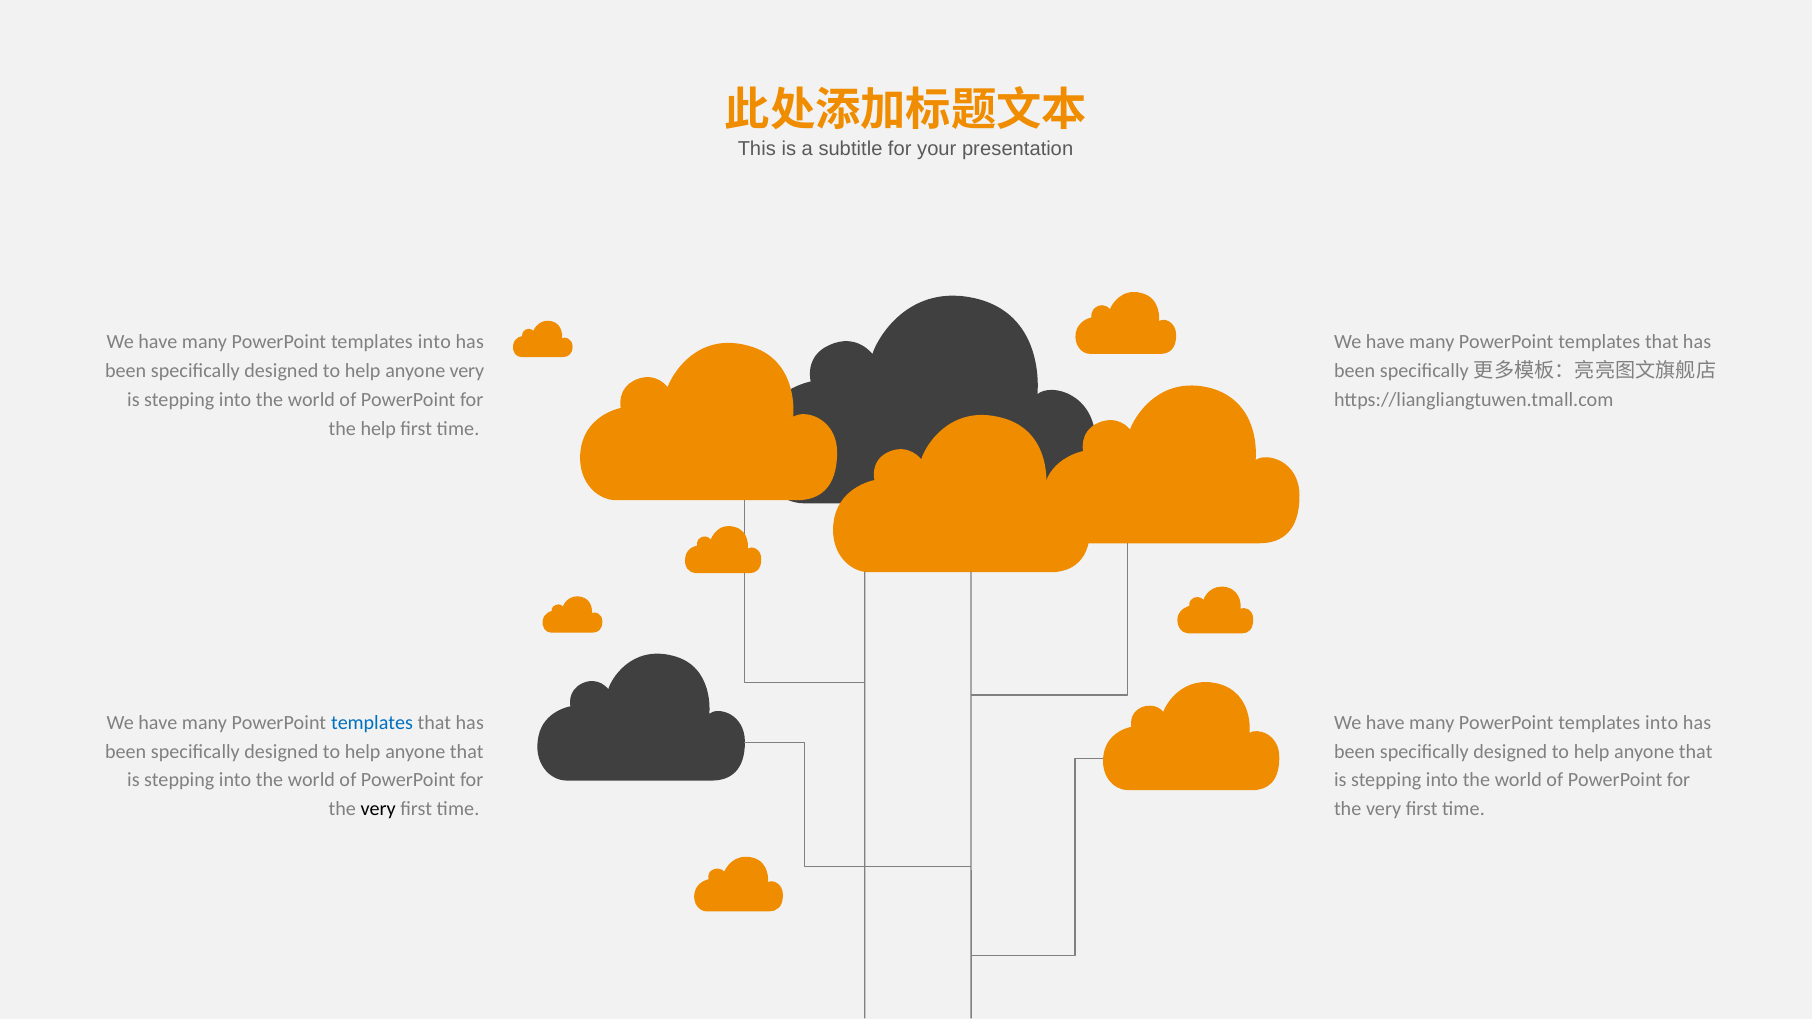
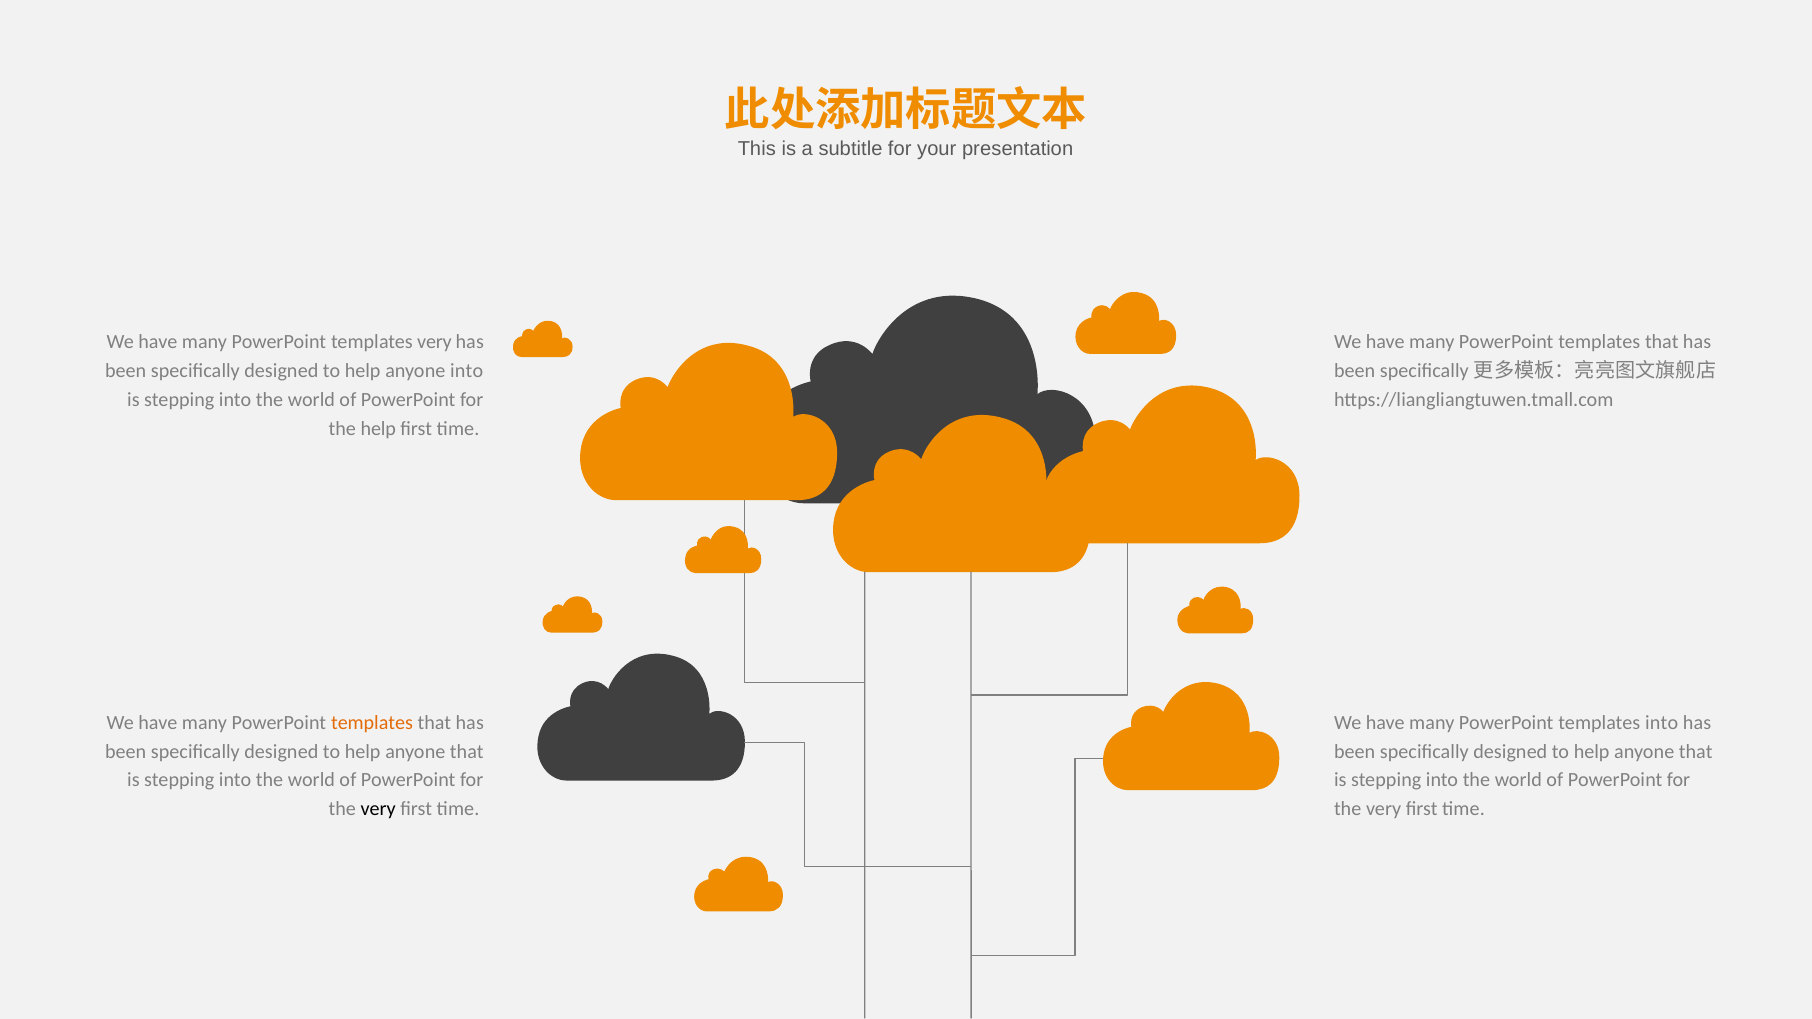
into: into -> very (435, 342)
anyone very: very -> into (467, 371)
templates colour: blue -> orange (372, 723)
